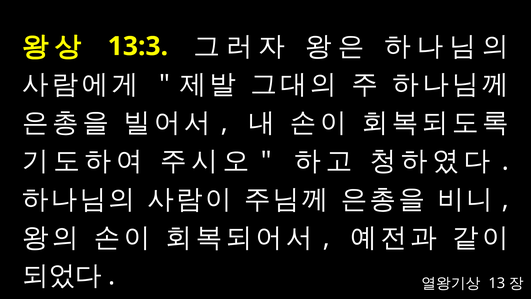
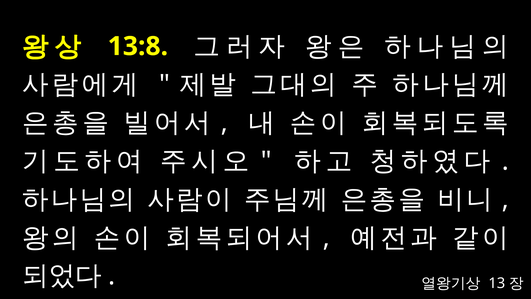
13:3: 13:3 -> 13:8 (138, 46)
